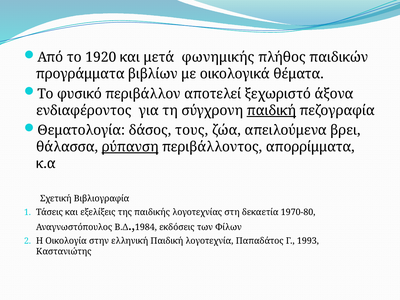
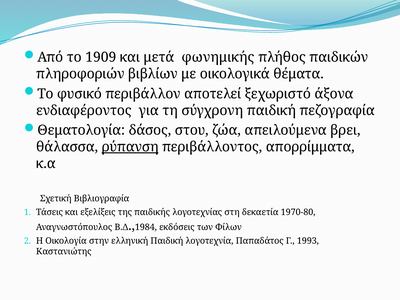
1920: 1920 -> 1909 (101, 57)
προγράμματα: προγράμματα -> πληροφοριών (80, 74)
παιδική underline: present -> none (271, 110)
τους: τους -> στου (192, 130)
